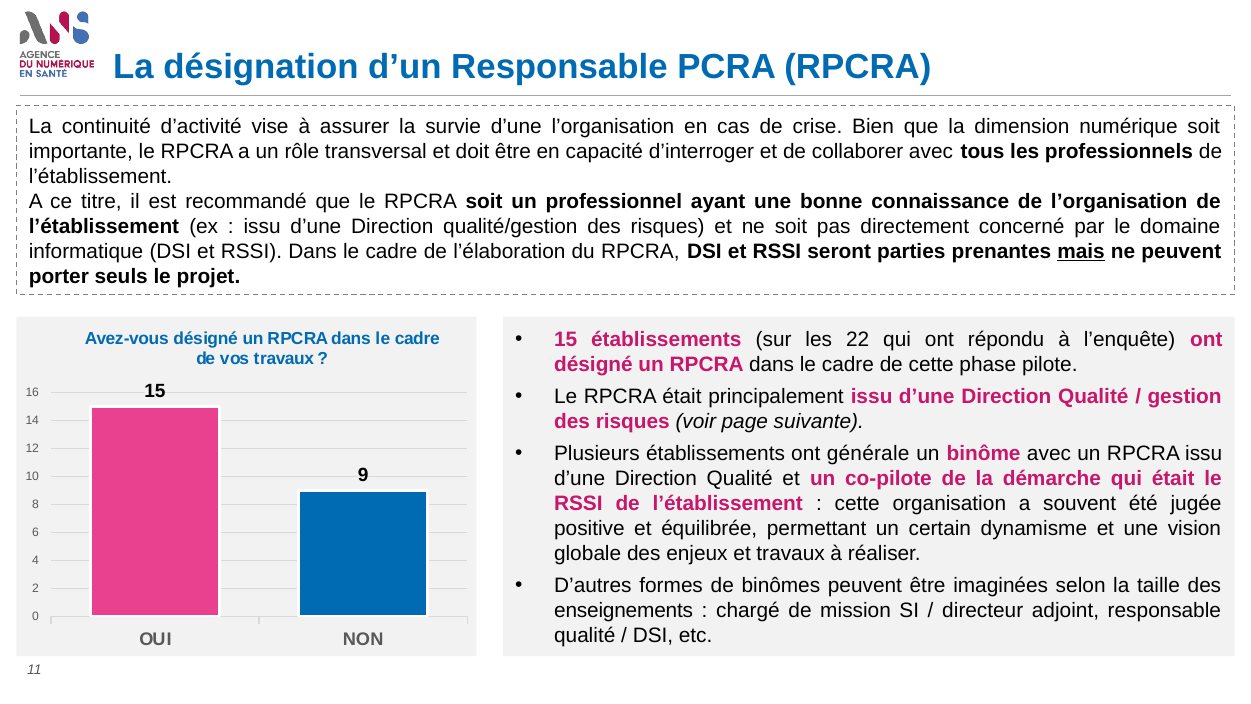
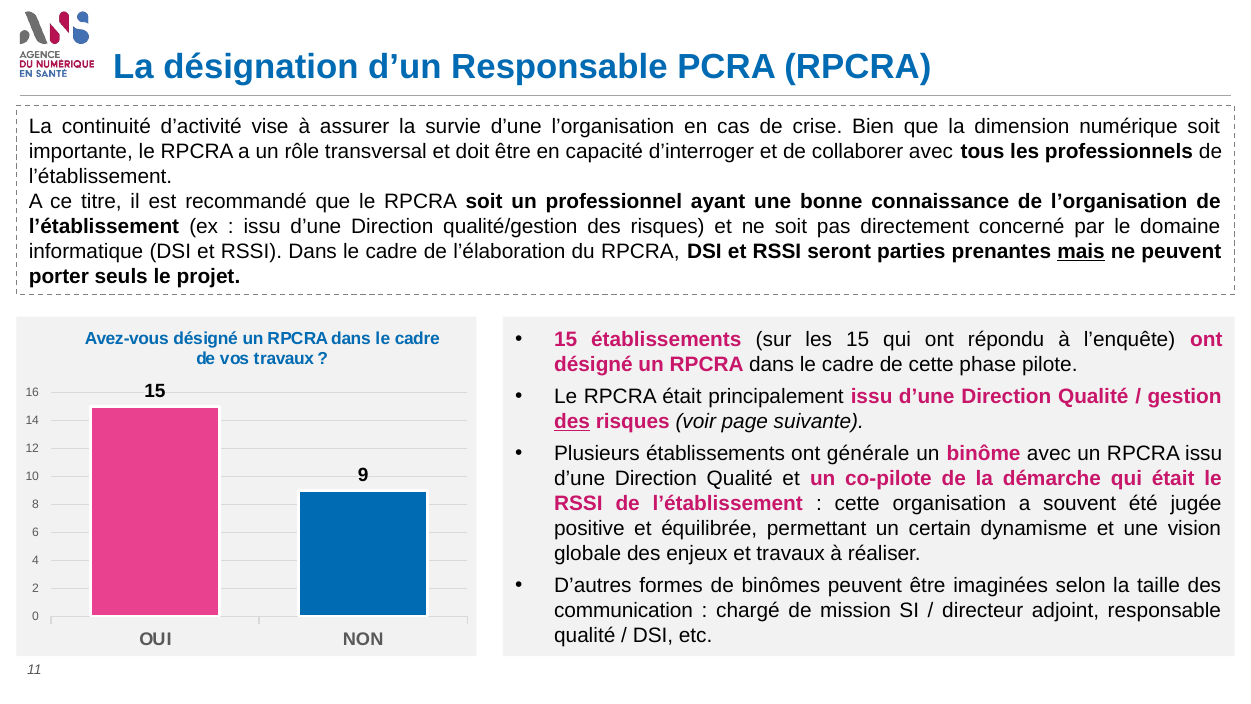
les 22: 22 -> 15 (858, 339)
des underline: none -> present (572, 422)
enseignements: enseignements -> communication (624, 611)
